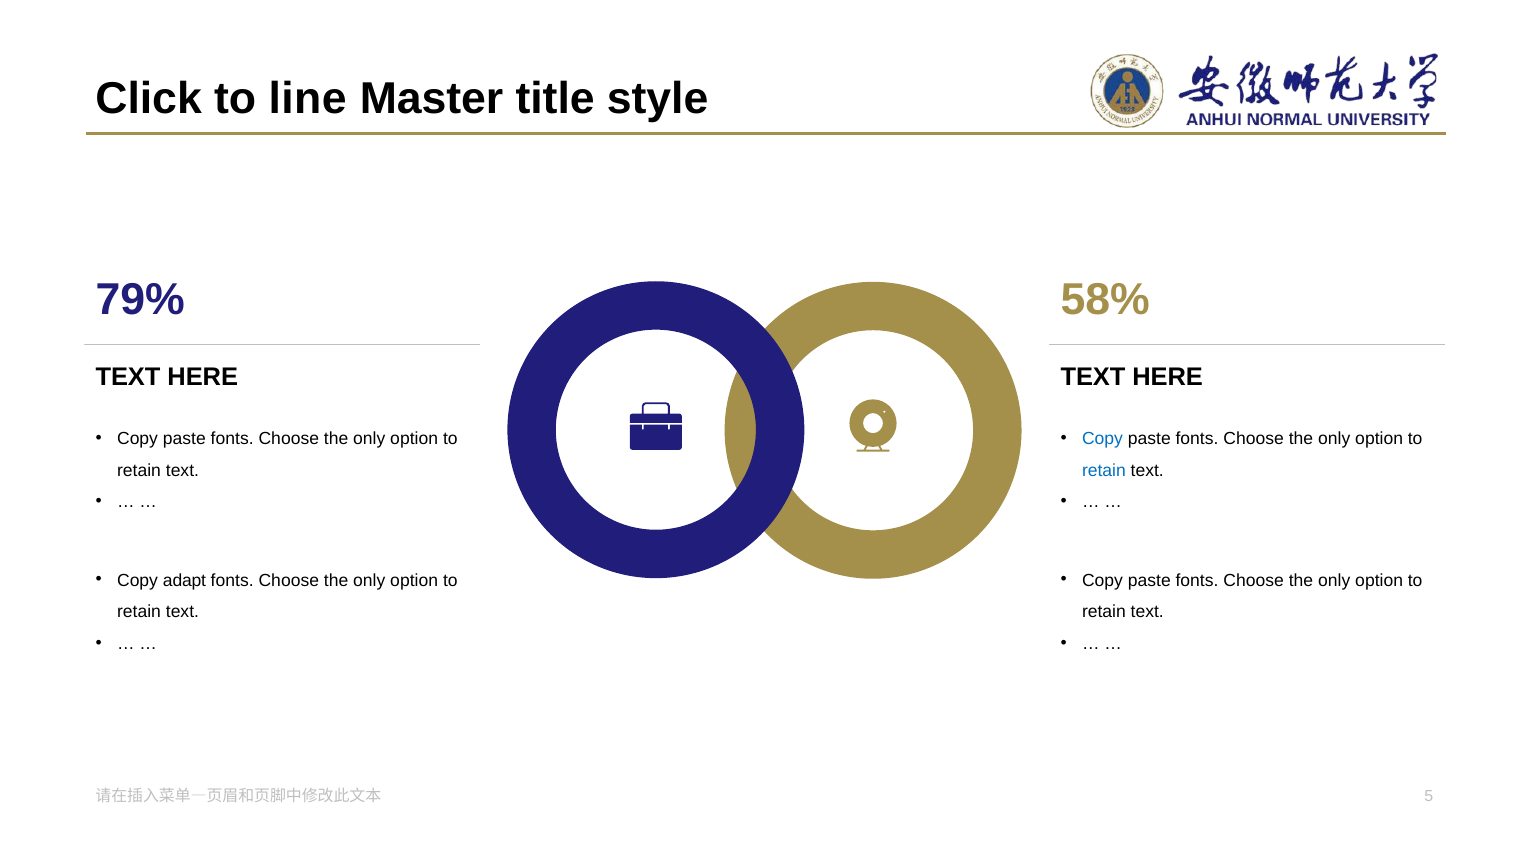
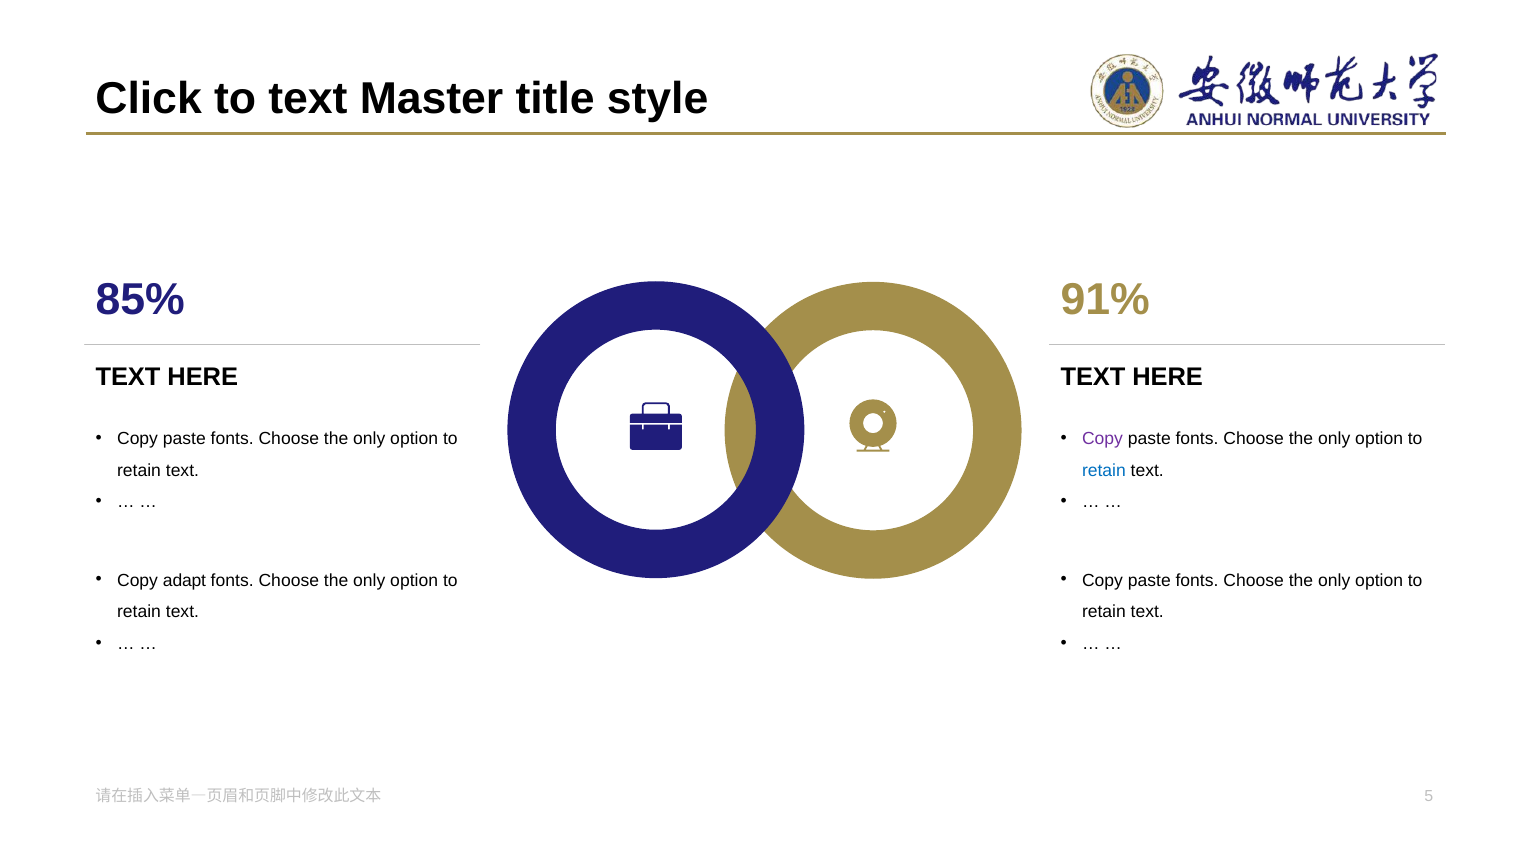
to line: line -> text (308, 99)
79%: 79% -> 85% (140, 299)
58%: 58% -> 91% (1105, 299)
Copy colour: blue -> purple (1102, 439)
